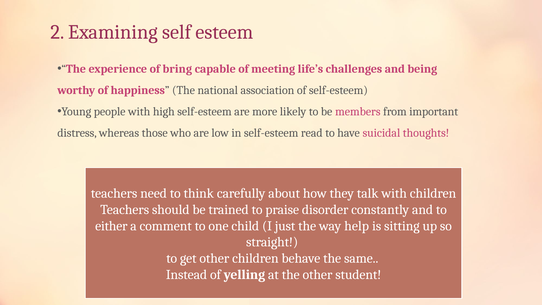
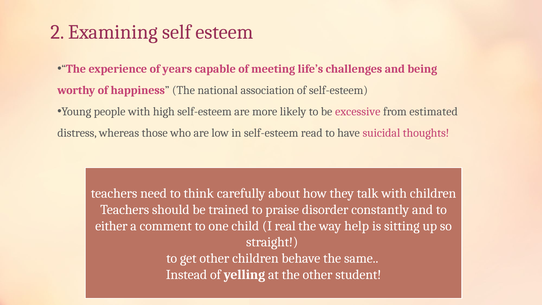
bring: bring -> years (177, 69)
members: members -> excessive (358, 112)
important: important -> estimated (434, 112)
just: just -> real (285, 226)
